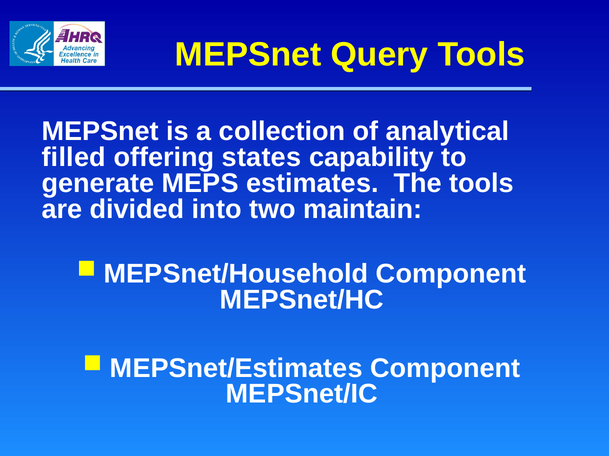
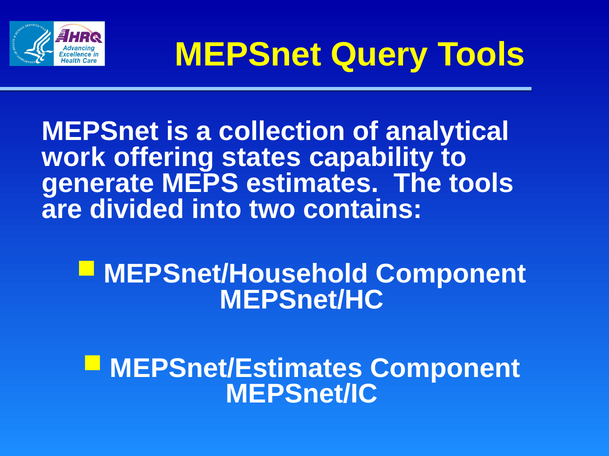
filled: filled -> work (74, 158)
maintain: maintain -> contains (363, 209)
